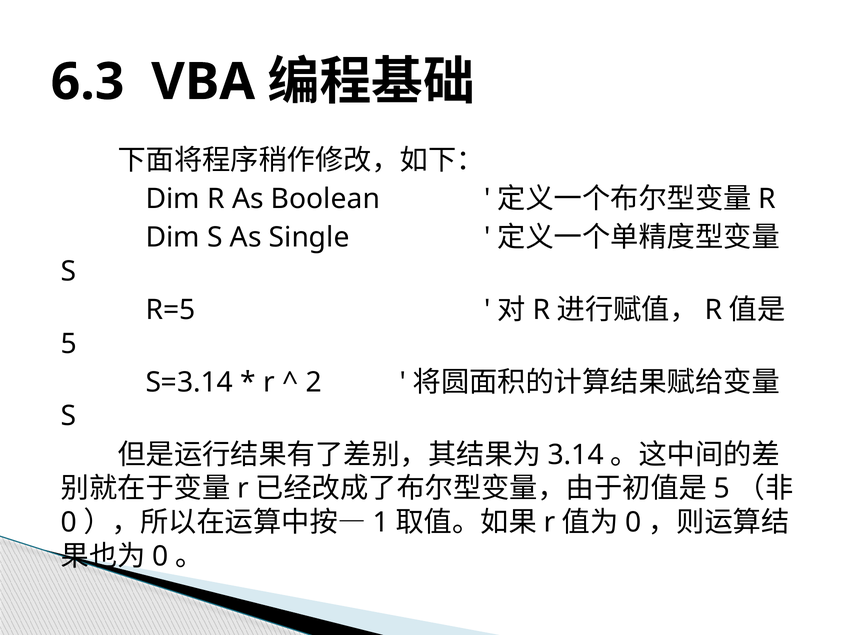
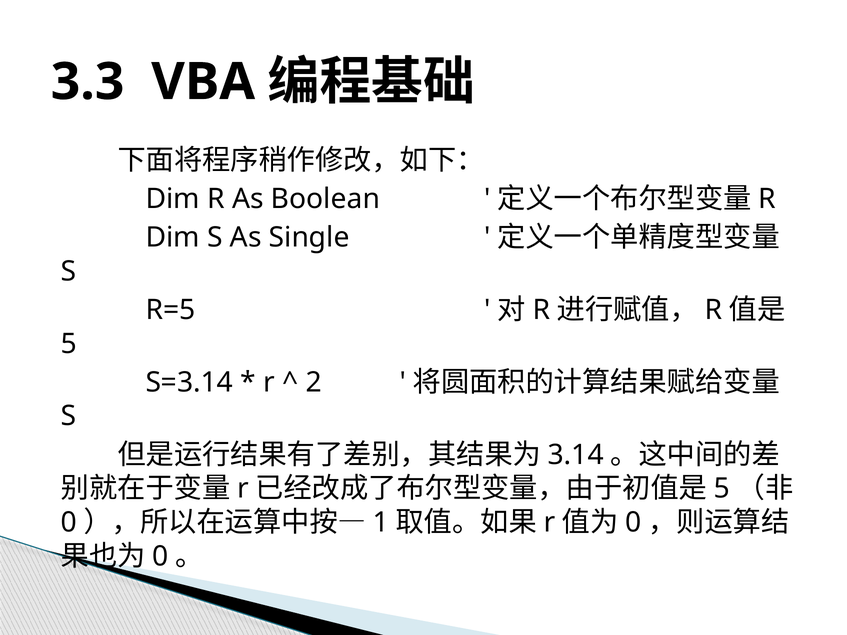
6.3: 6.3 -> 3.3 (88, 82)
